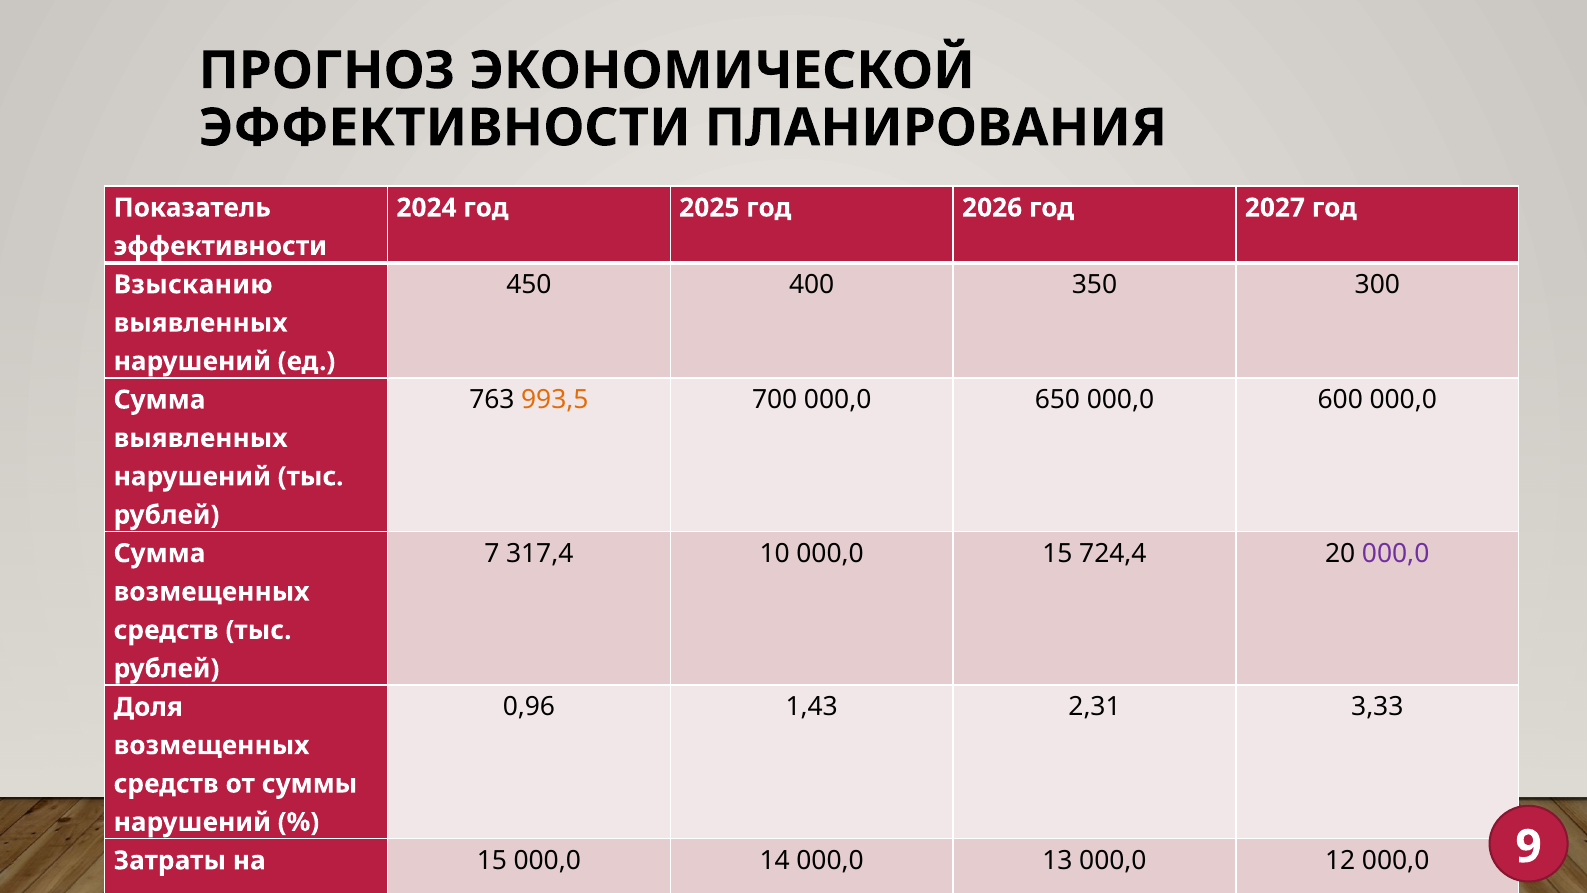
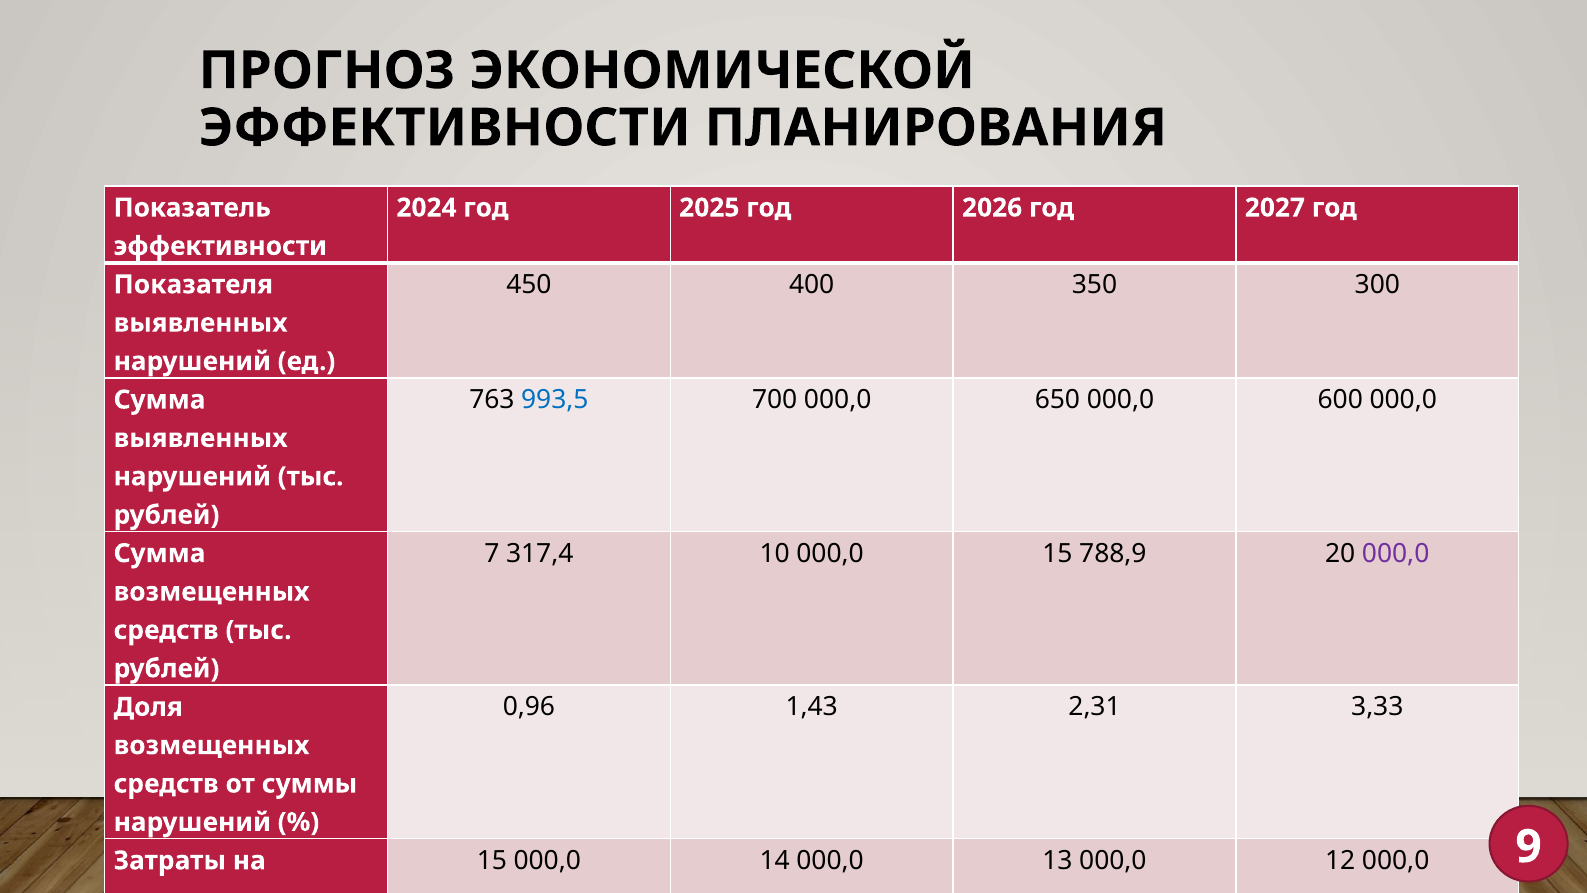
Взысканию: Взысканию -> Показателя (193, 285)
993,5 colour: orange -> blue (555, 400)
724,4: 724,4 -> 788,9 (1113, 553)
